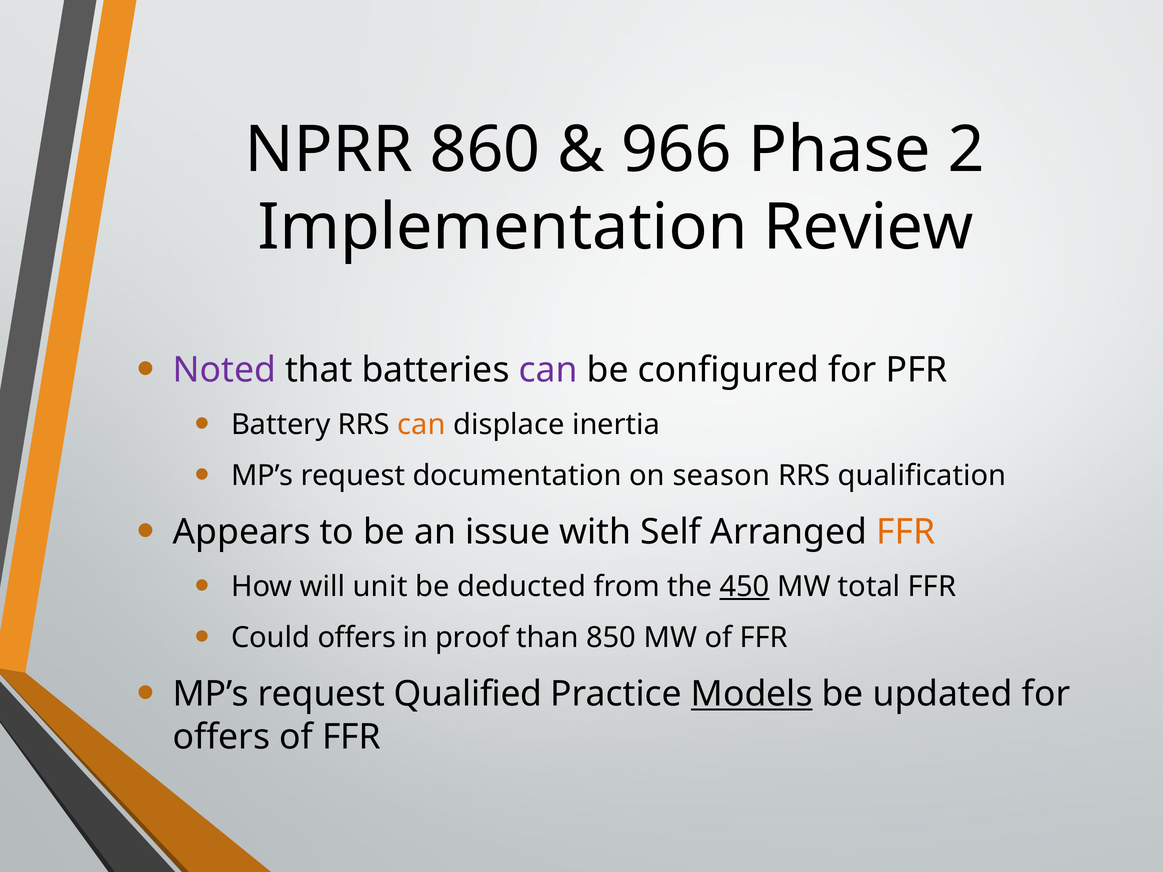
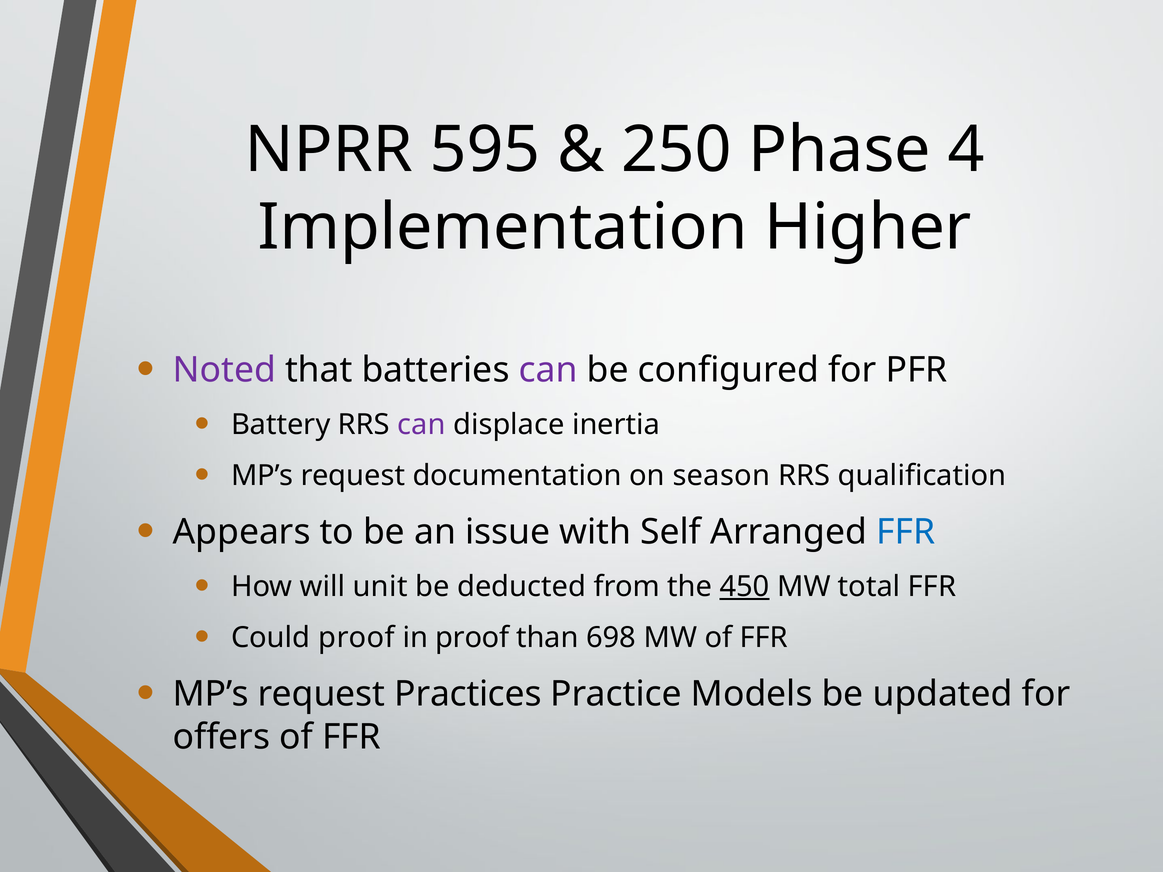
860: 860 -> 595 (485, 150)
966: 966 -> 250 (676, 150)
2: 2 -> 4 (966, 150)
Review: Review -> Higher (868, 227)
can colour: orange -> purple (422, 425)
FFR colour: orange -> blue (906, 532)
Could offers: offers -> proof (356, 638)
850: 850 -> 698 (611, 638)
Qualified: Qualified -> Practices (468, 694)
Models underline: present -> none (752, 694)
